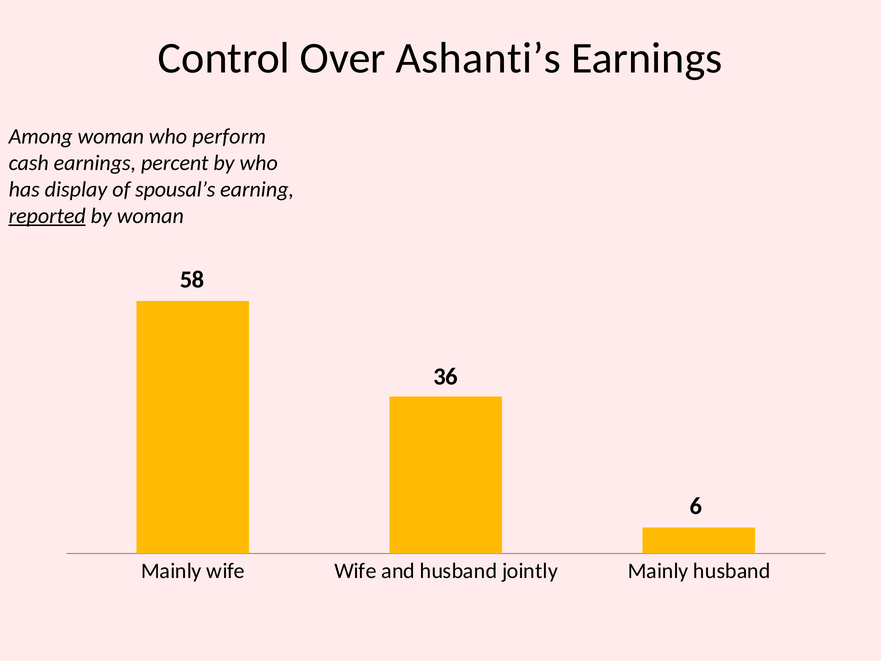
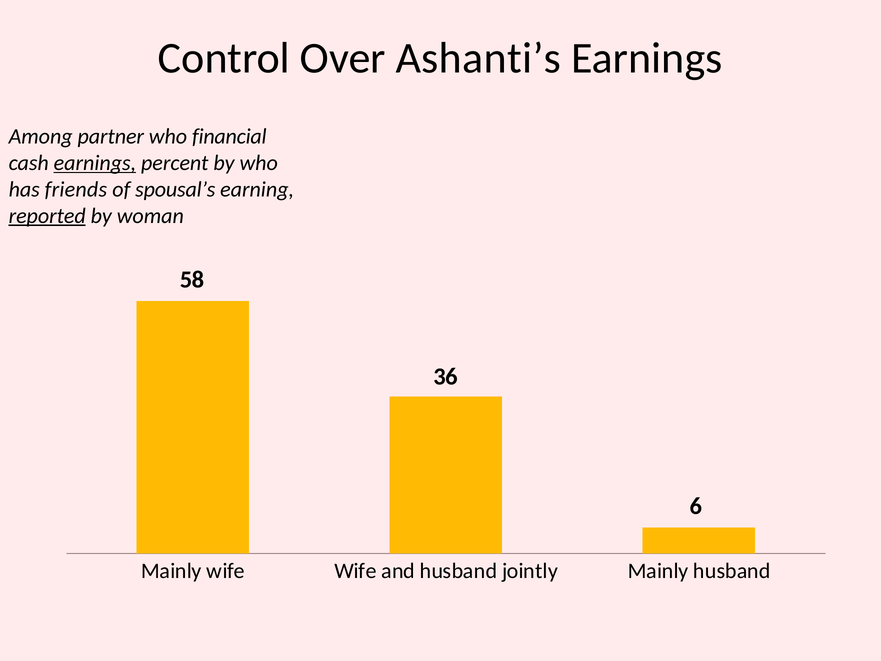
Among woman: woman -> partner (111, 137)
perform: perform -> financial (229, 137)
earnings underline: none -> present (95, 163)
display: display -> friends (76, 189)
